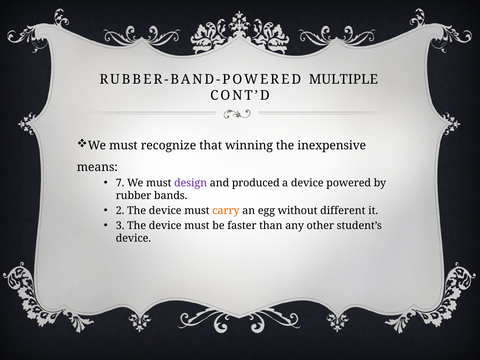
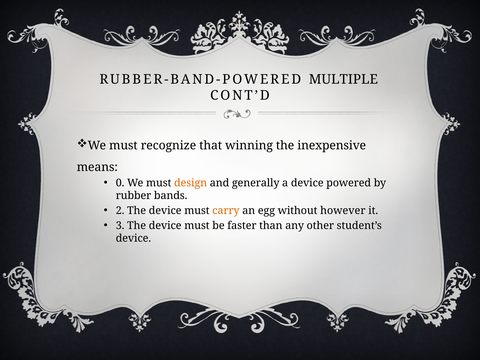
7: 7 -> 0 (120, 183)
design colour: purple -> orange (191, 183)
produced: produced -> generally (256, 183)
different: different -> however (343, 211)
